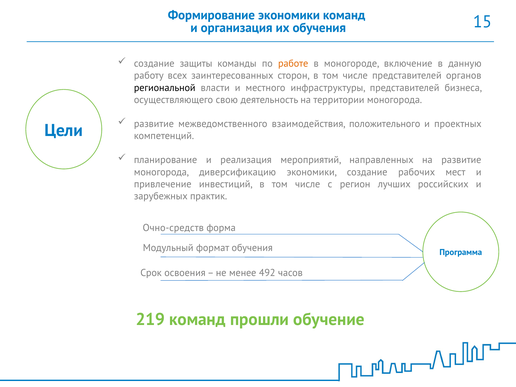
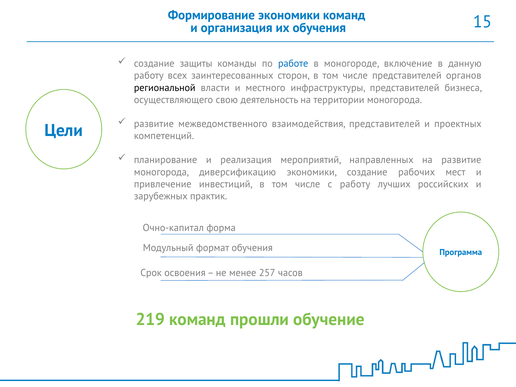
работе colour: orange -> blue (293, 64)
взаимодействия положительного: положительного -> представителей (385, 124)
с регион: регион -> работу (355, 184)
Очно-средств: Очно-средств -> Очно-капитал (173, 228)
492: 492 -> 257 (267, 273)
